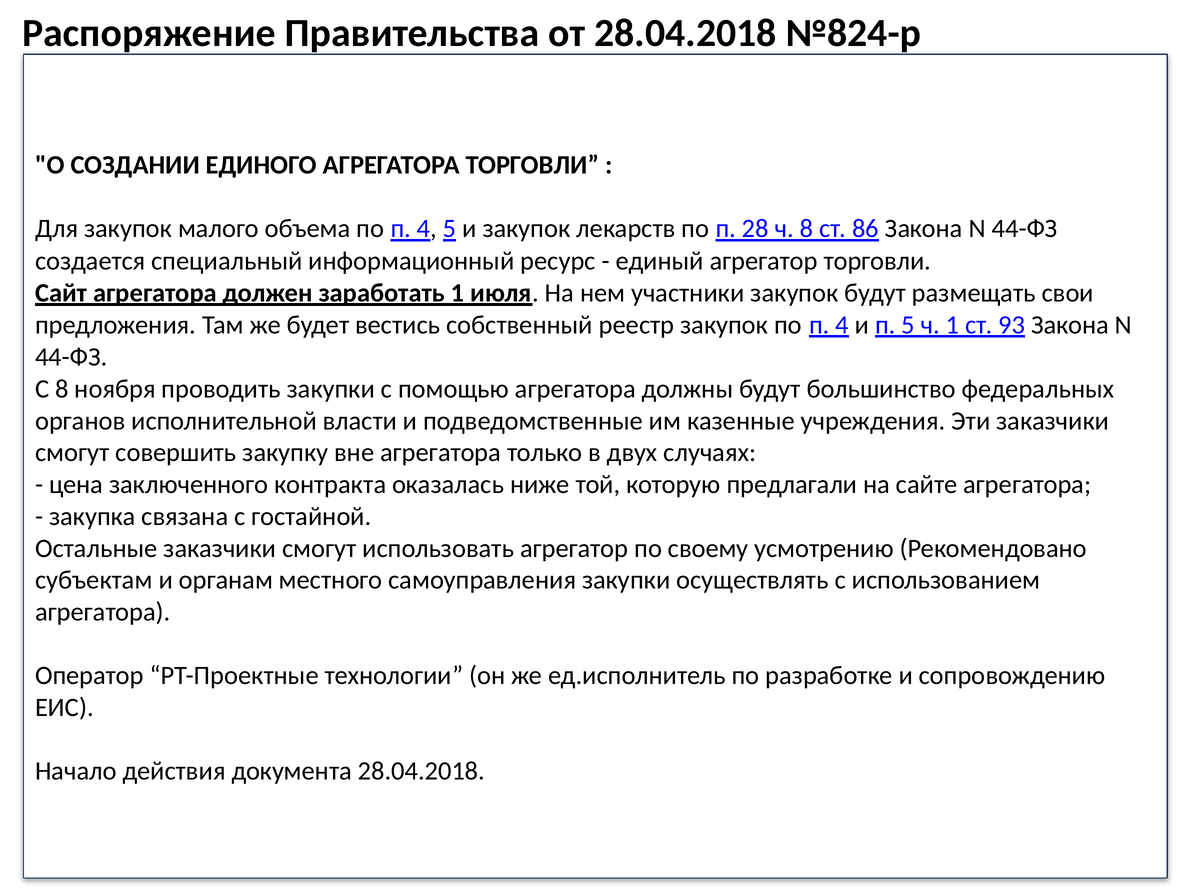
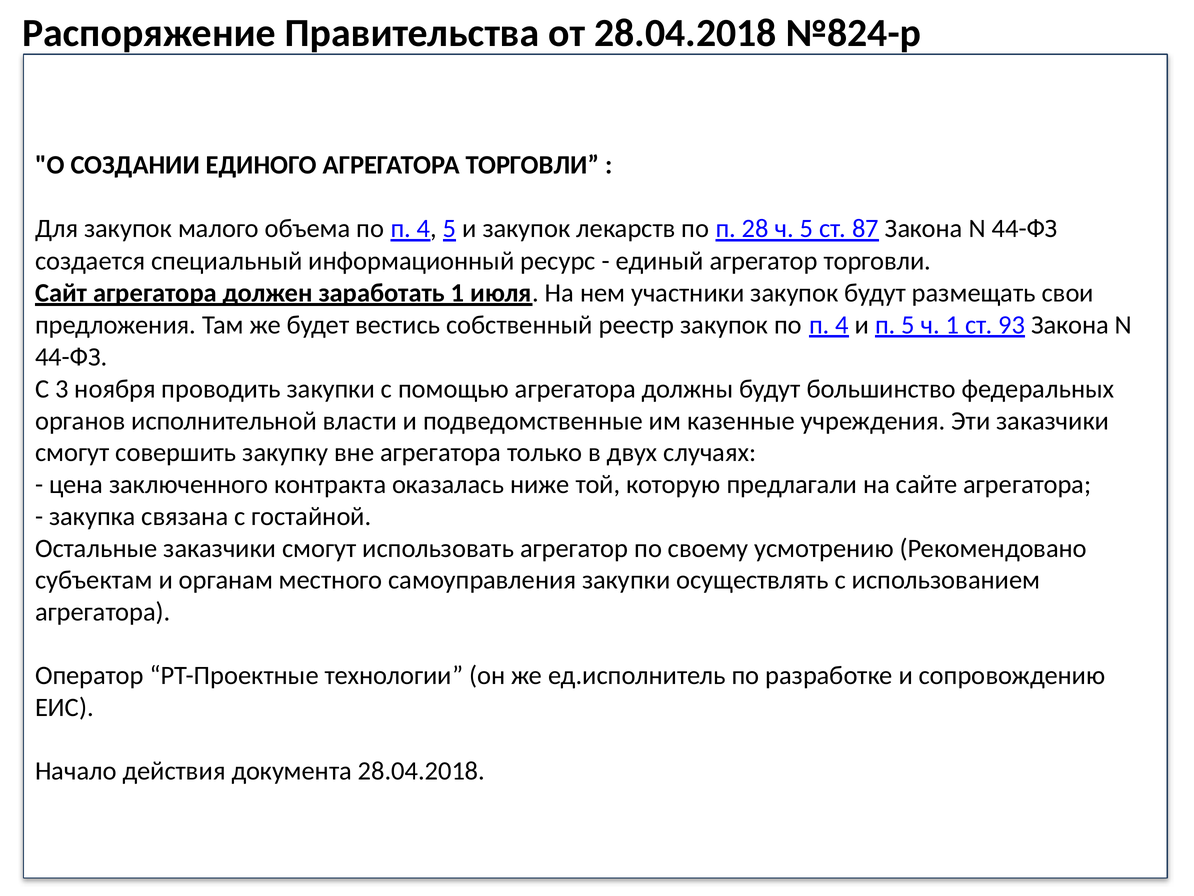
ч 8: 8 -> 5 (806, 229)
86: 86 -> 87 (865, 229)
С 8: 8 -> 3 (62, 389)
